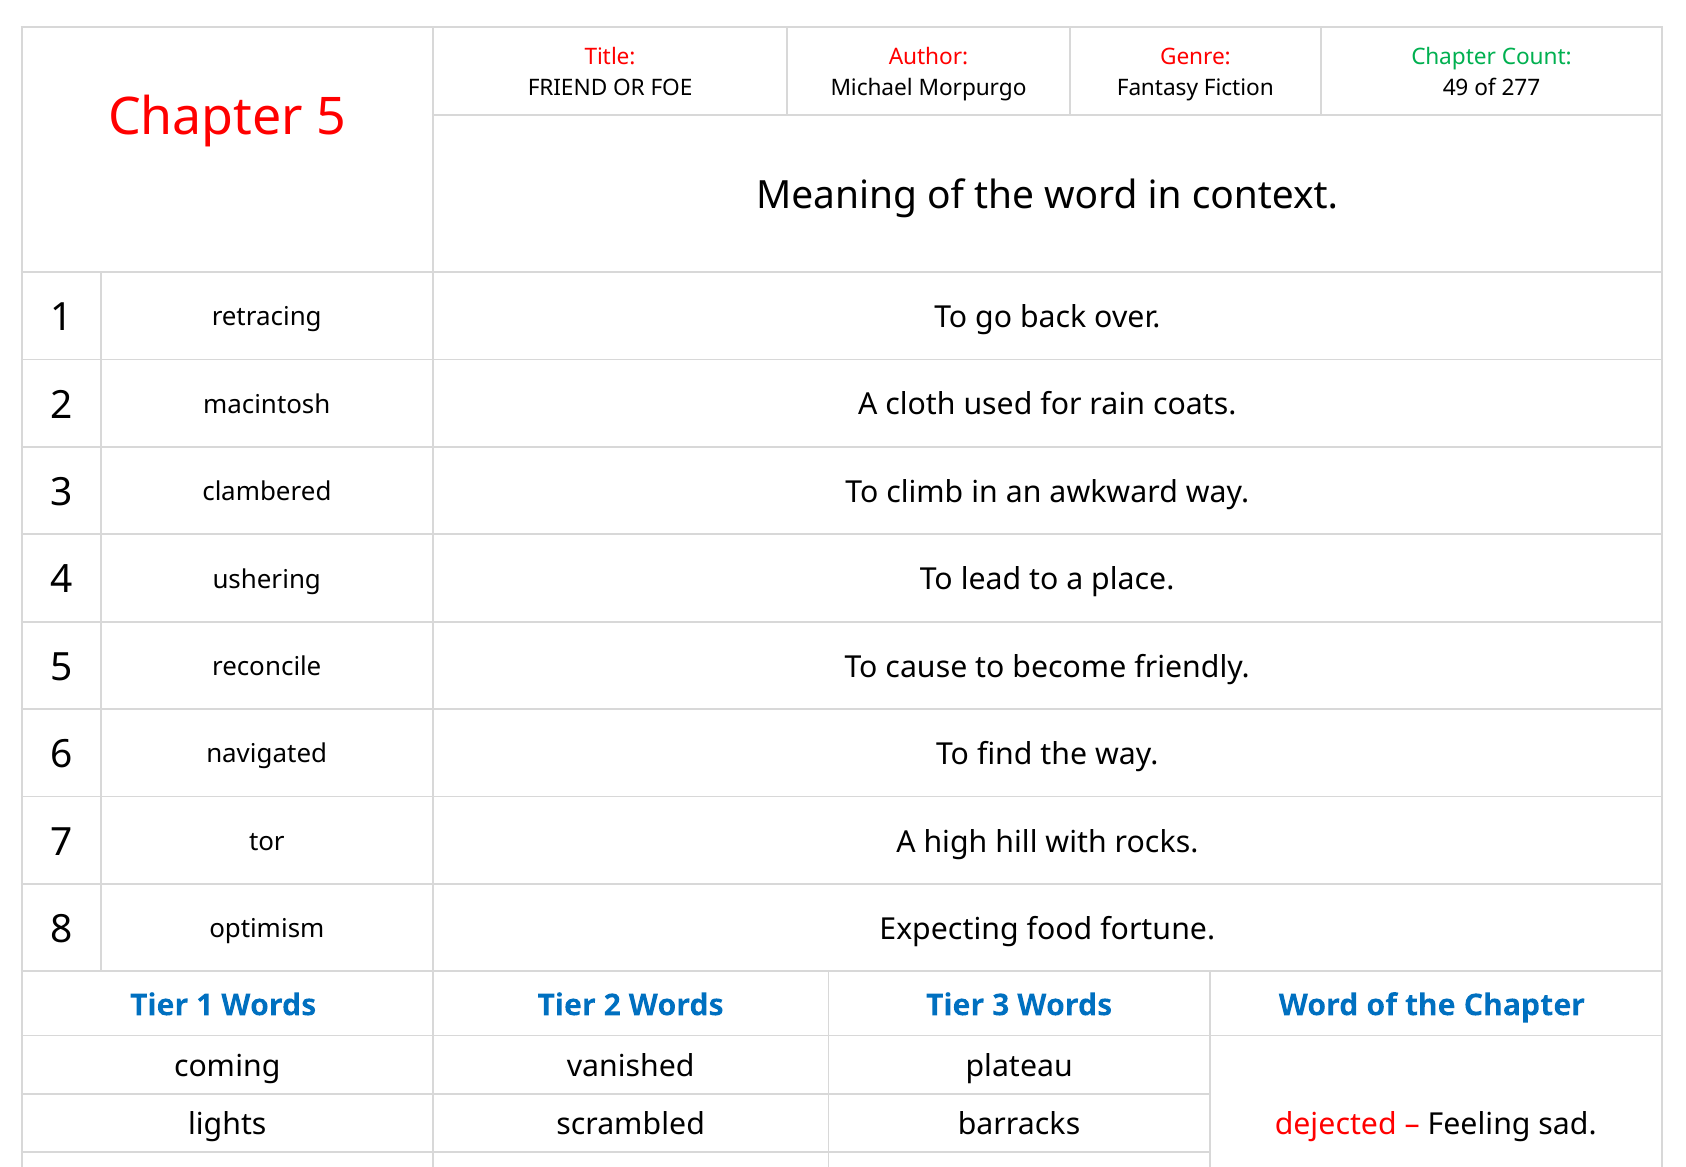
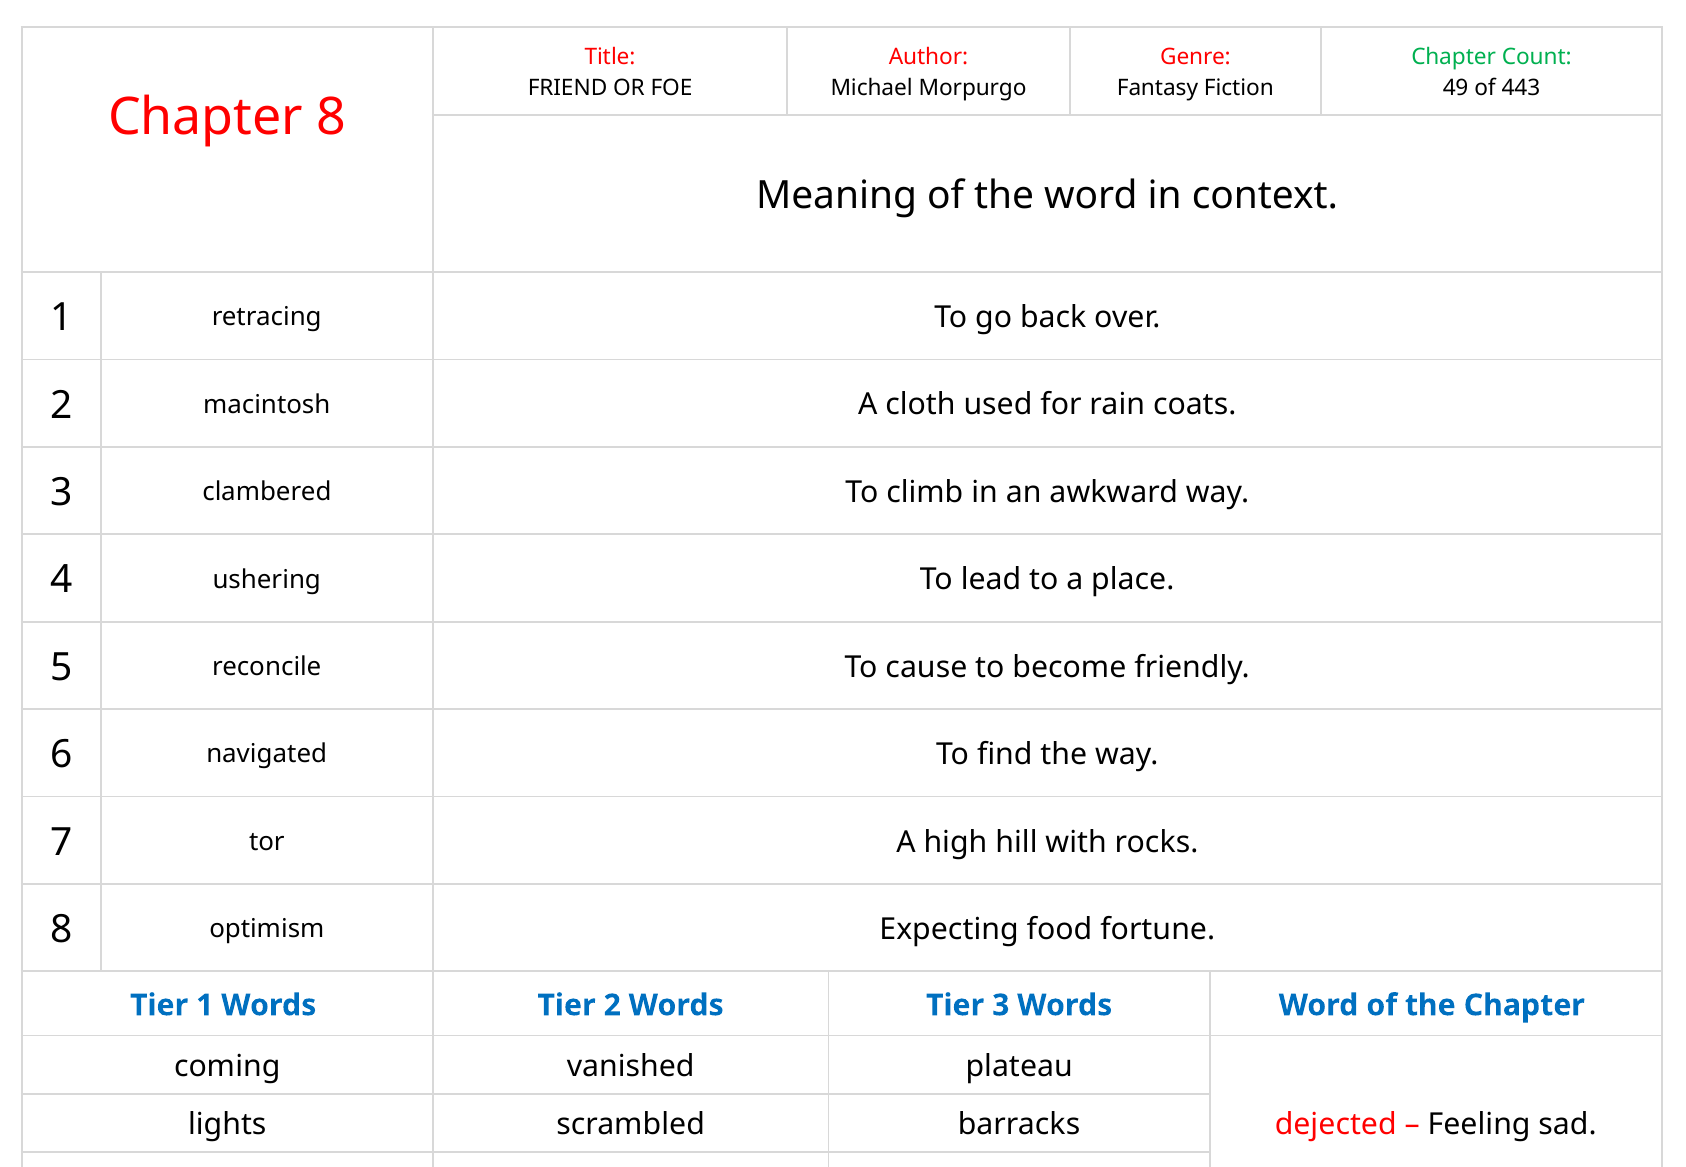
277: 277 -> 443 (1521, 88)
Chapter 5: 5 -> 8 (331, 117)
